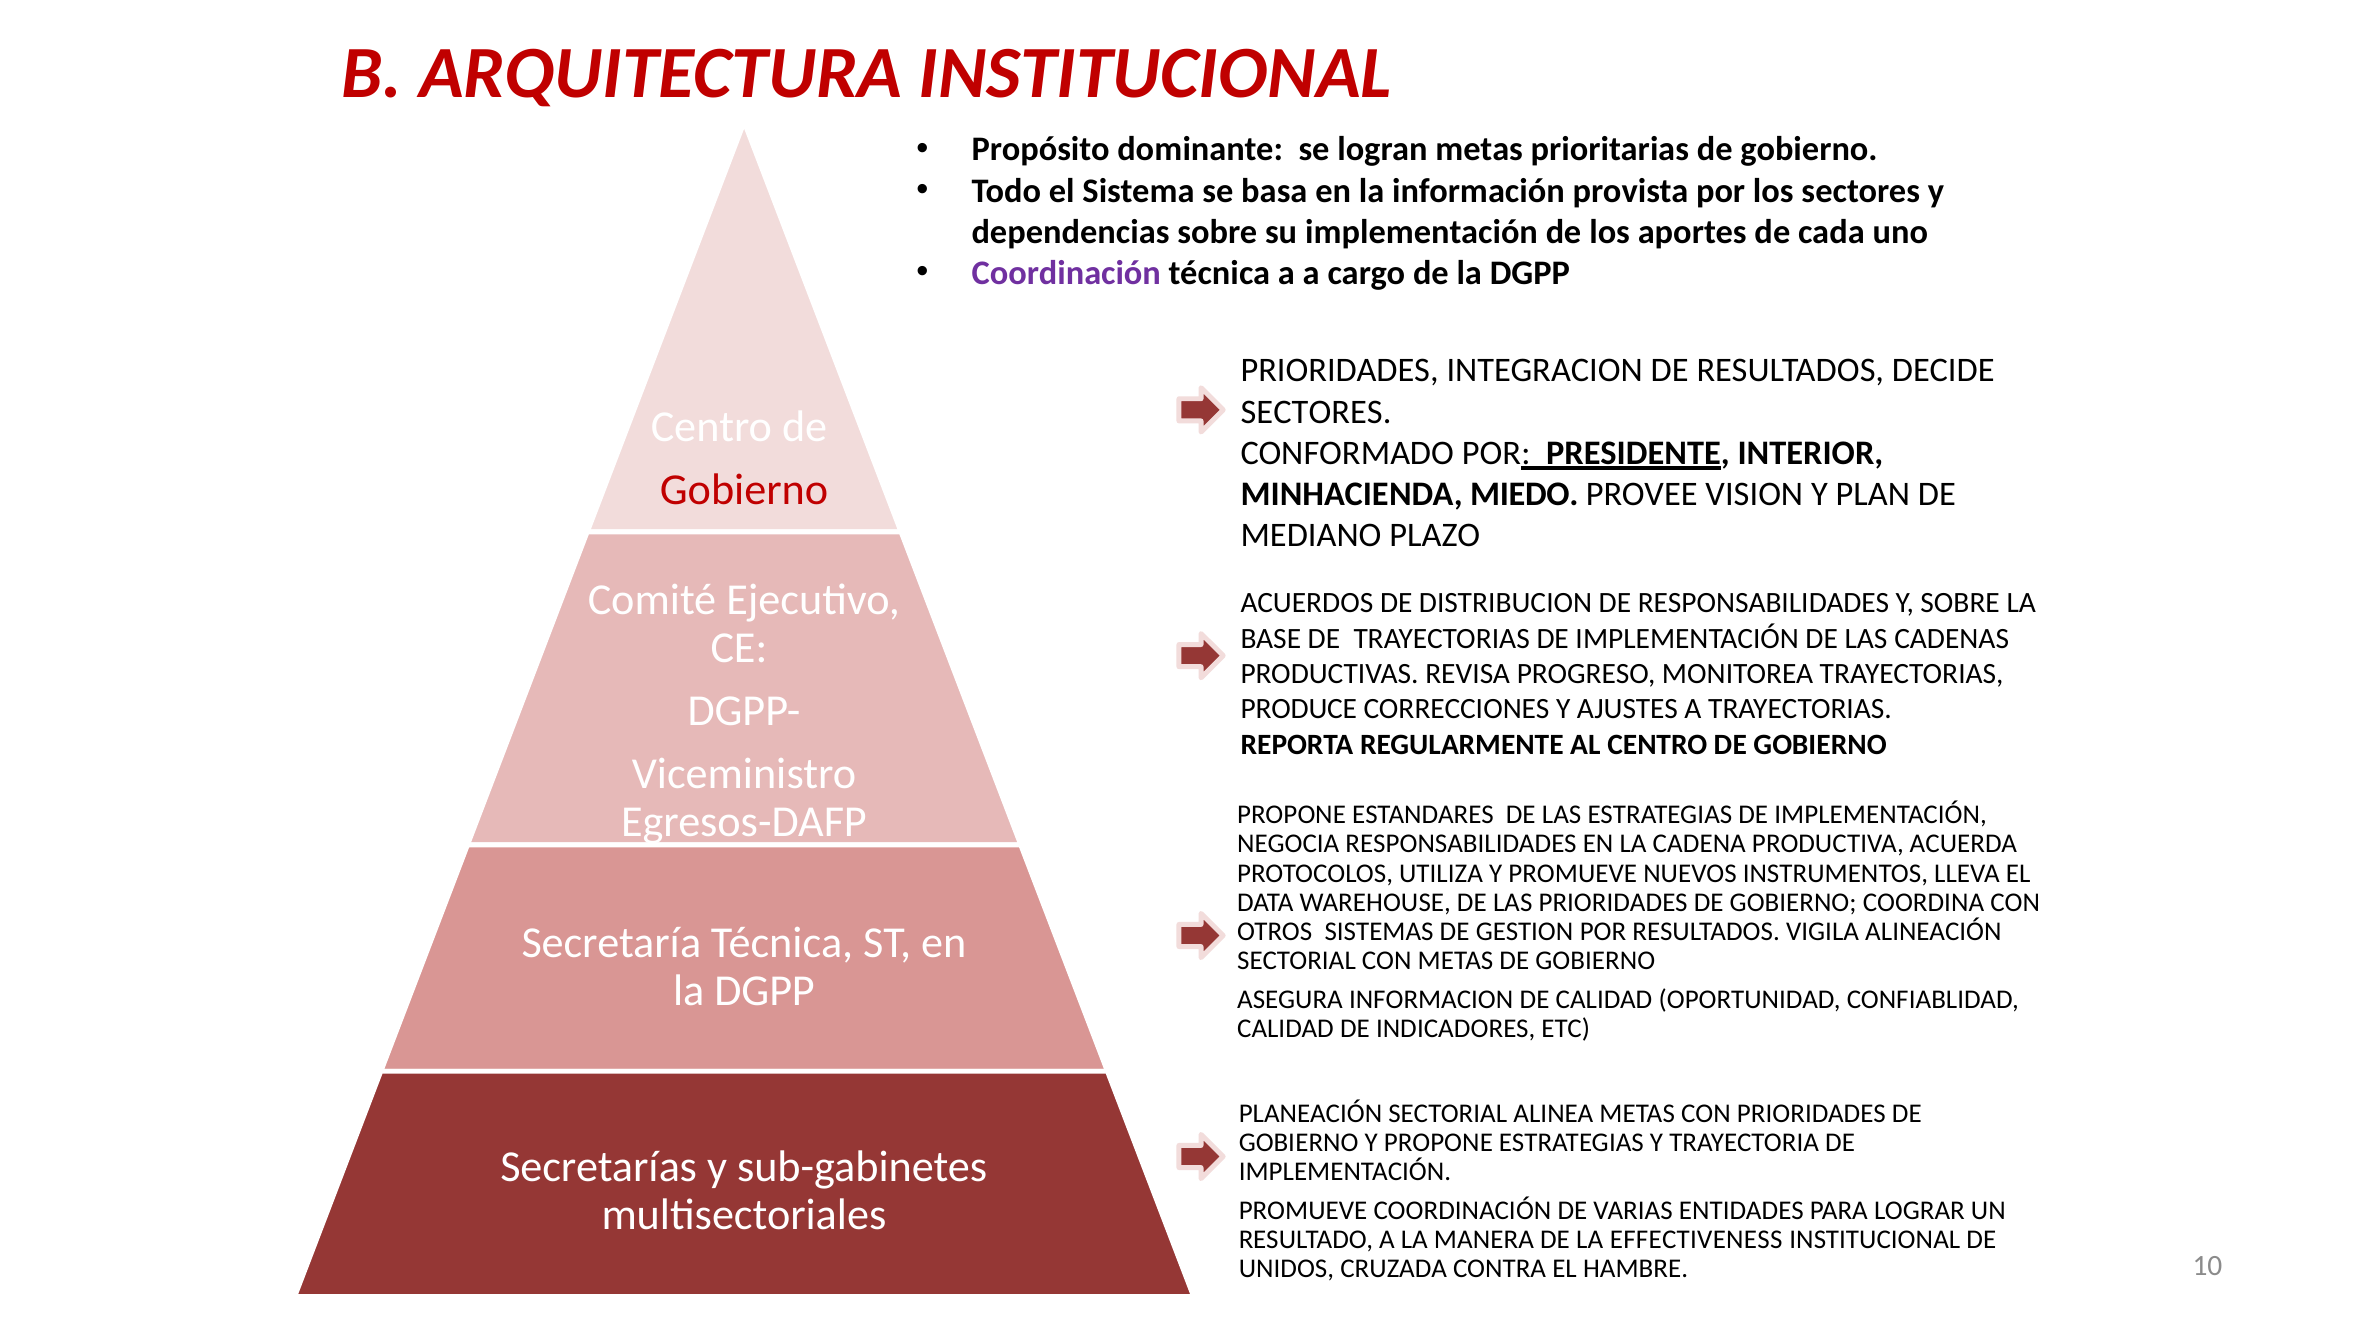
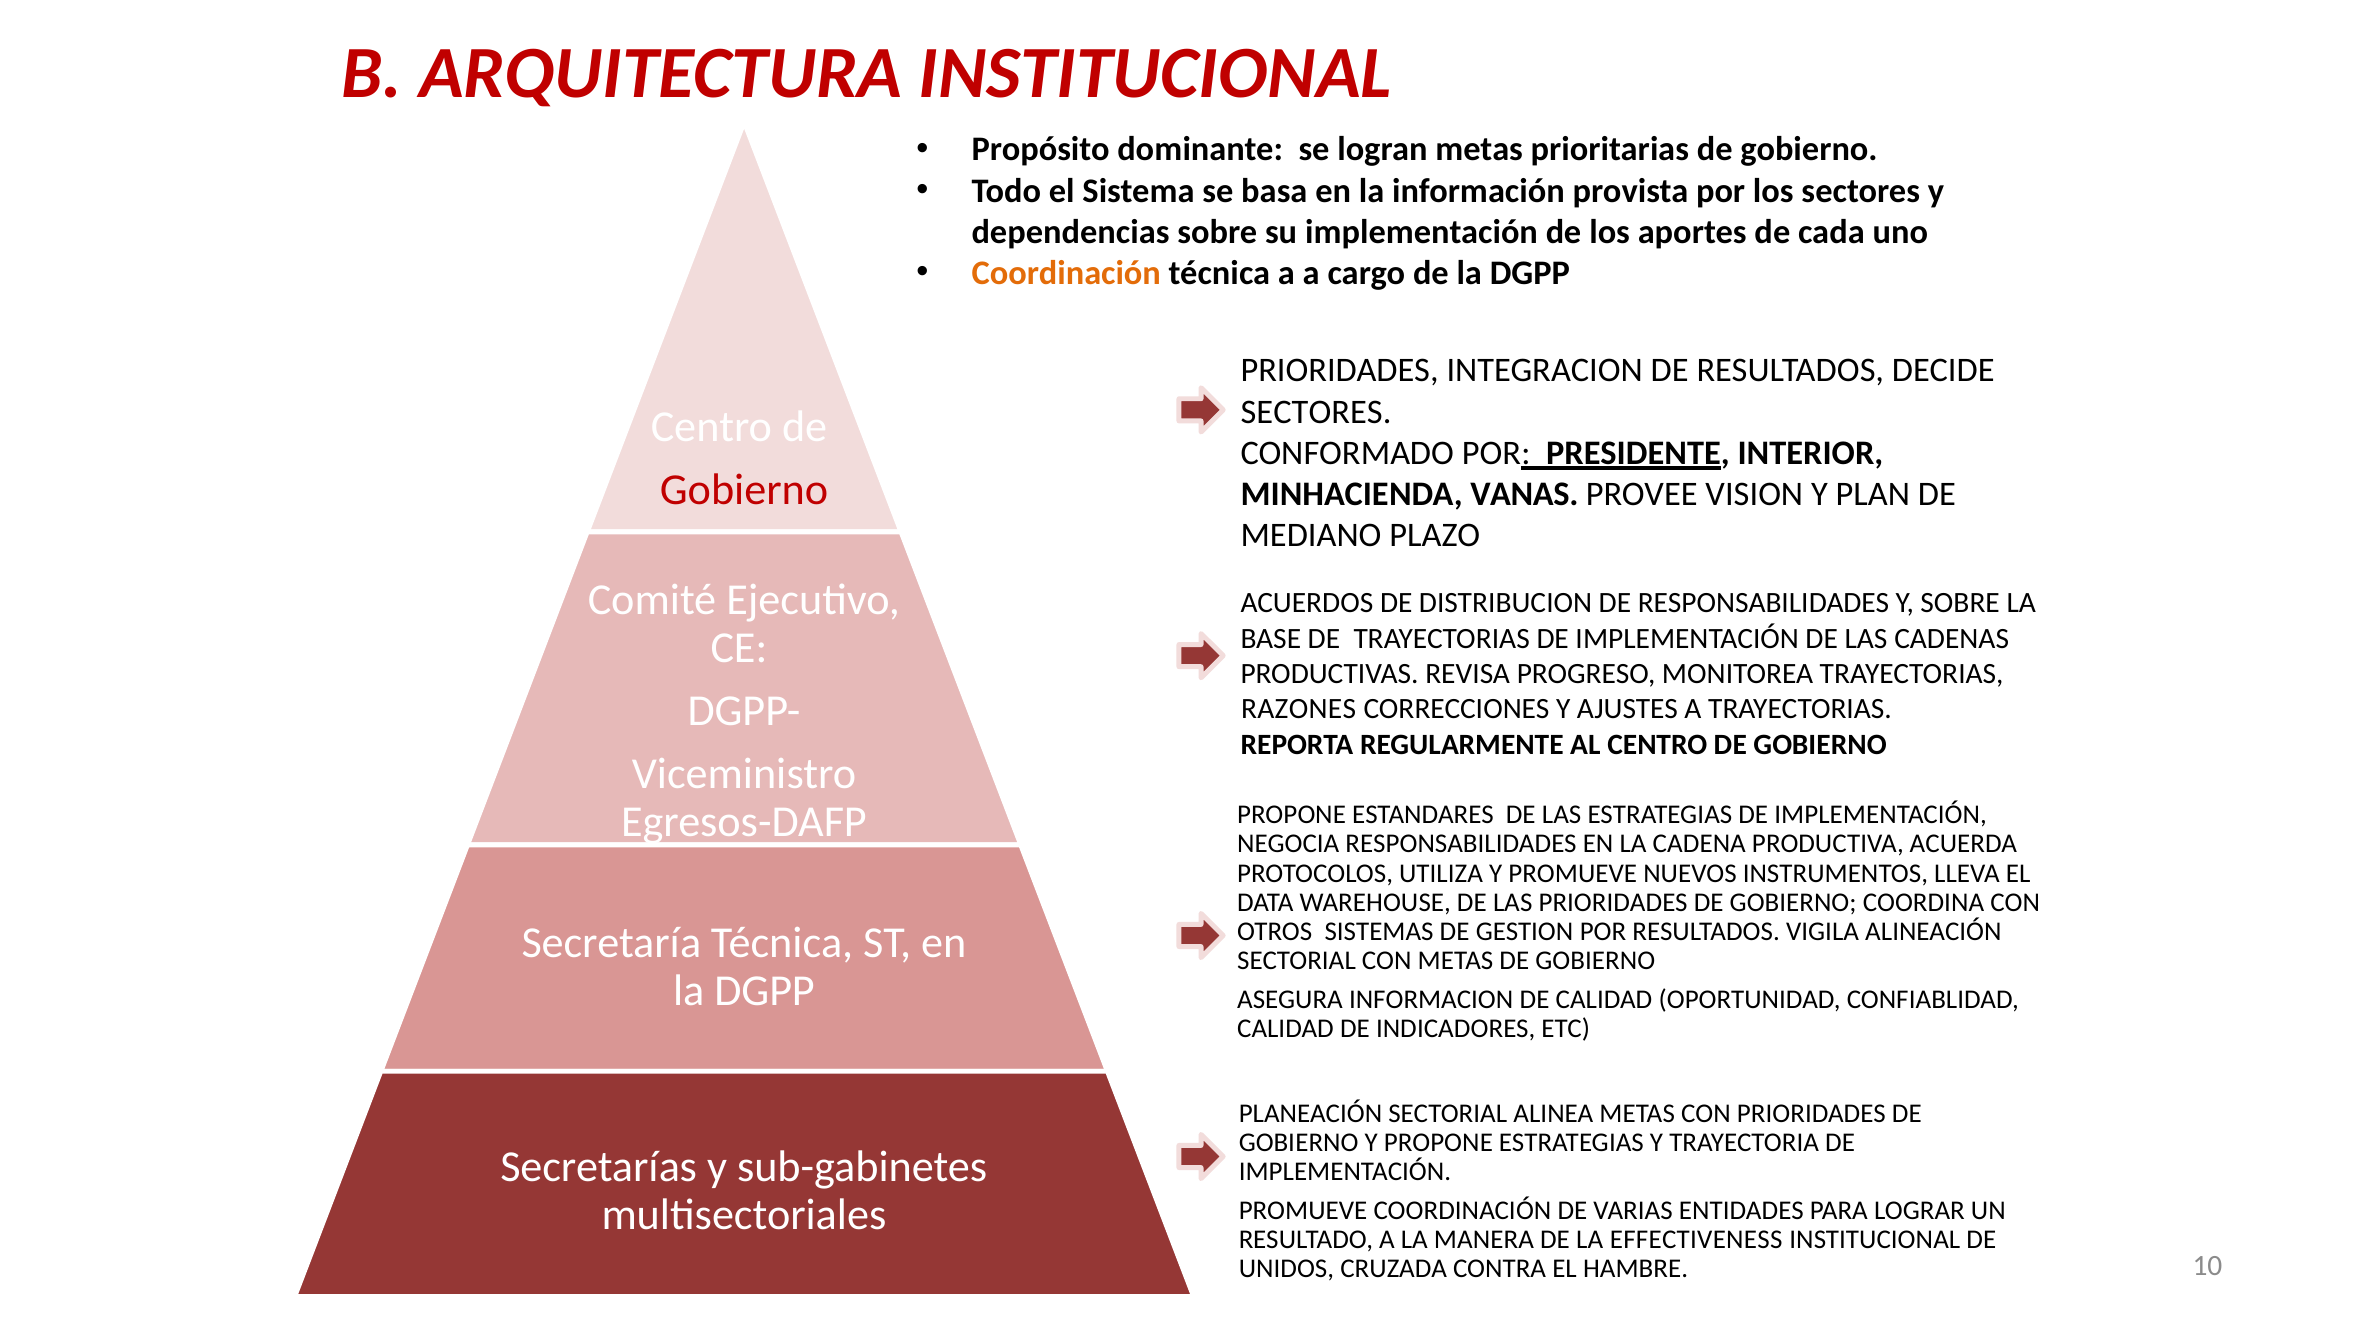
Coordinación colour: purple -> orange (1066, 273)
MIEDO: MIEDO -> VANAS (1524, 494)
PRODUCE: PRODUCE -> RAZONES (1299, 709)
